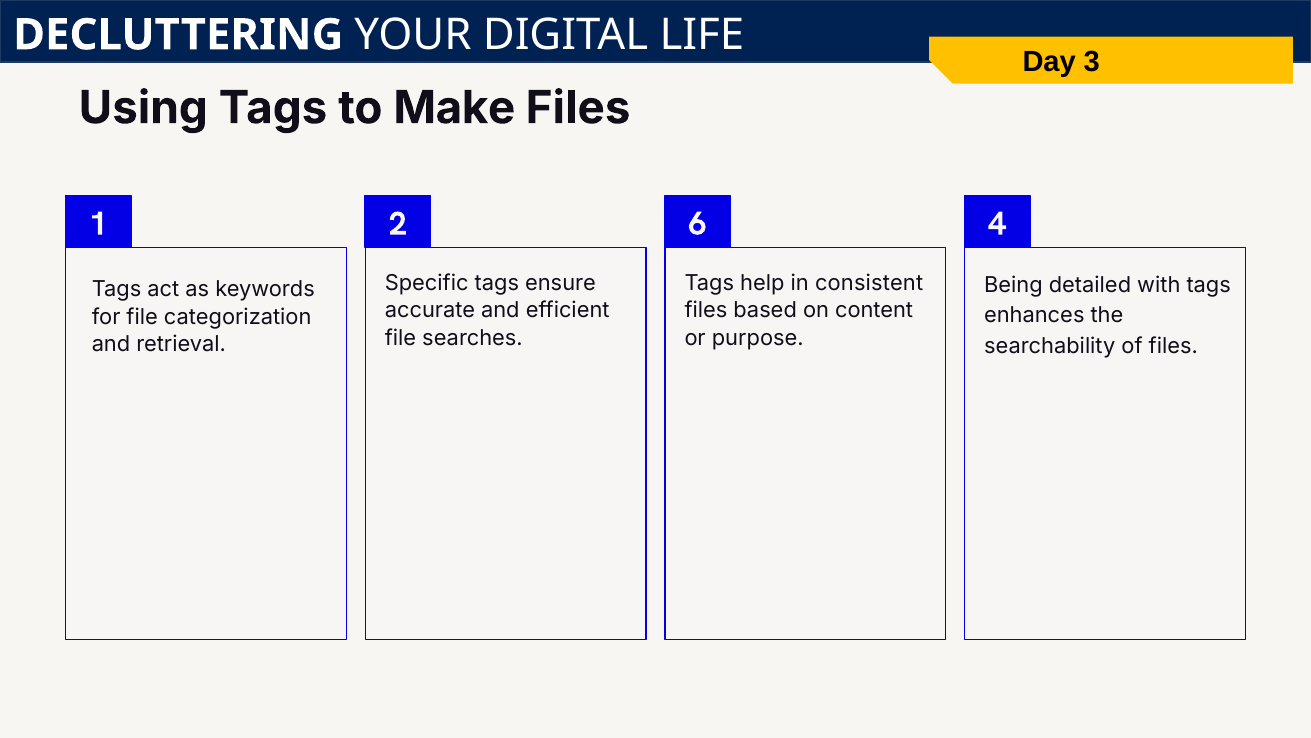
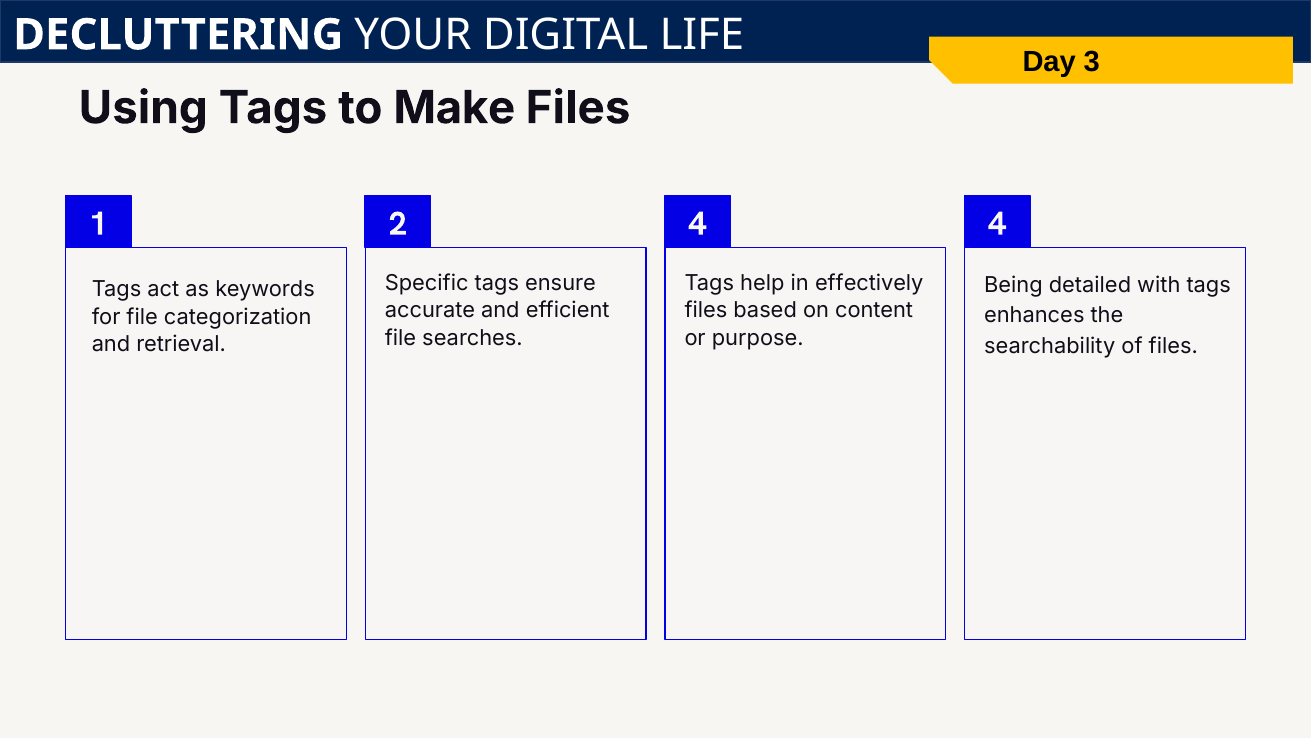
6: 6 -> 4 (698, 224)
consistent: consistent -> effectively (869, 283)
